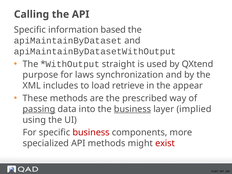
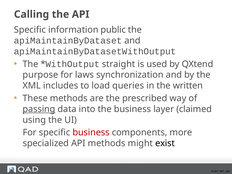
based: based -> public (113, 30)
retrieve: retrieve -> queries (128, 86)
appear: appear -> written (188, 86)
business underline: present -> none (133, 109)
implied: implied -> claimed (194, 109)
exist colour: red -> black (165, 143)
